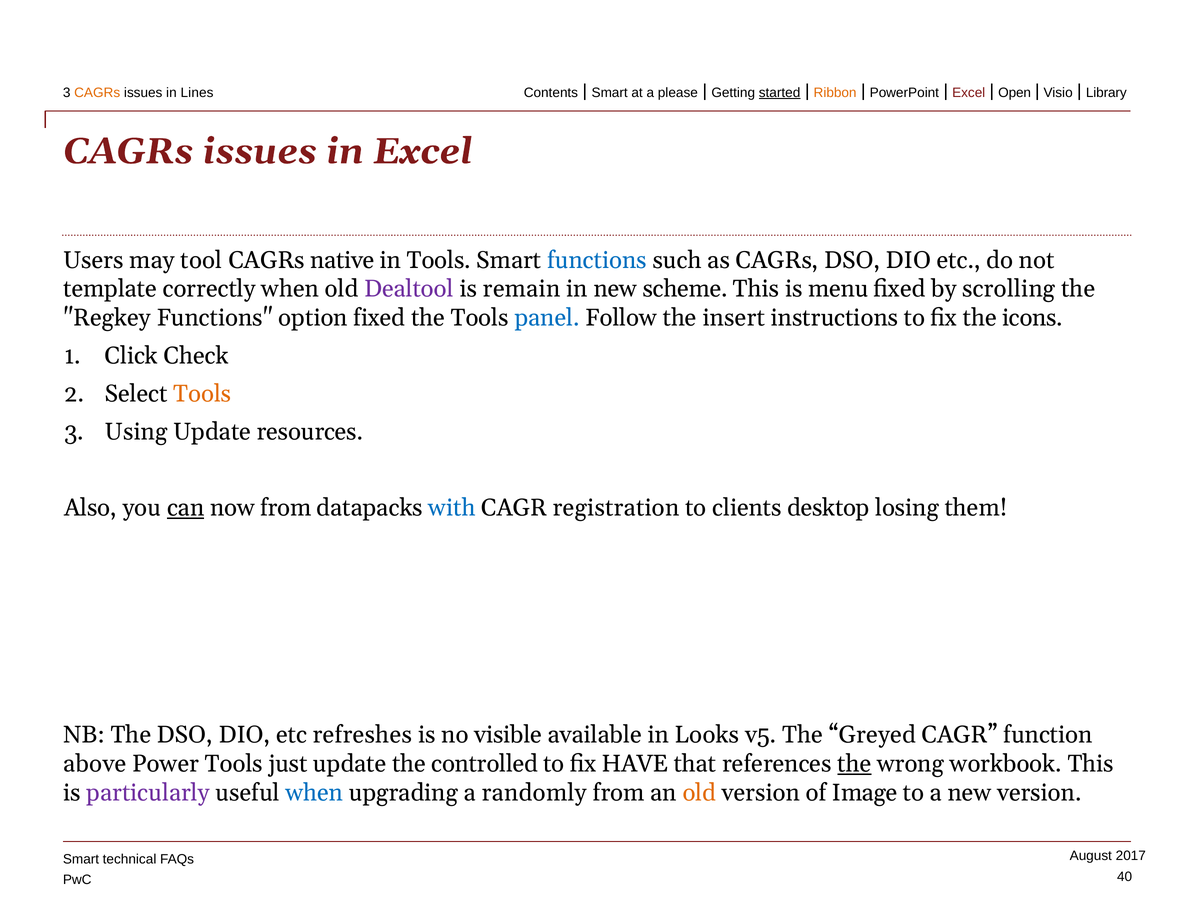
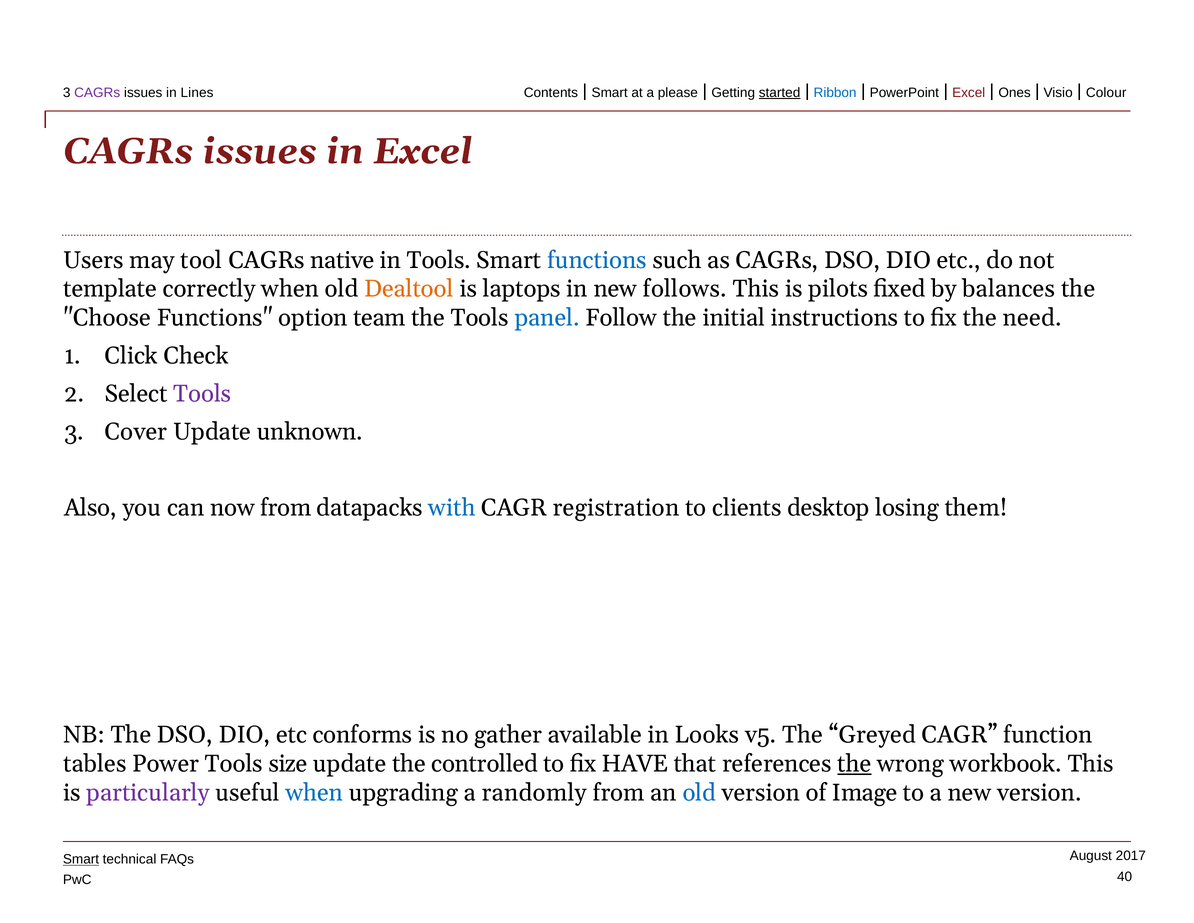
CAGRs colour: orange -> purple (97, 93)
Ribbon colour: orange -> blue (835, 93)
Open: Open -> Ones (1015, 93)
Library: Library -> Colour (1106, 93)
Dealtool colour: purple -> orange (409, 289)
remain: remain -> laptops (522, 289)
scheme: scheme -> follows (685, 289)
menu: menu -> pilots (838, 289)
scrolling: scrolling -> balances (1009, 289)
Regkey: Regkey -> Choose (107, 318)
option fixed: fixed -> team (379, 318)
insert: insert -> initial (734, 318)
icons: icons -> need (1032, 318)
Tools colour: orange -> purple (202, 394)
Using: Using -> Cover (136, 432)
resources: resources -> unknown (310, 432)
can underline: present -> none (186, 508)
refreshes: refreshes -> conforms (362, 735)
visible: visible -> gather (508, 735)
above: above -> tables (95, 764)
just: just -> size (288, 764)
old colour: orange -> blue (699, 793)
Smart underline: none -> present (81, 859)
